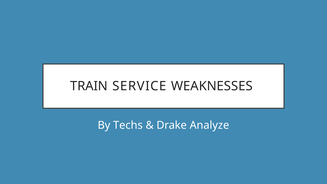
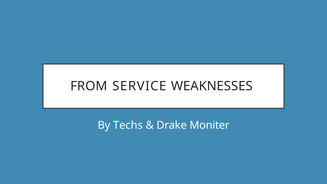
TRAIN: TRAIN -> FROM (89, 86)
Analyze: Analyze -> Moniter (209, 125)
